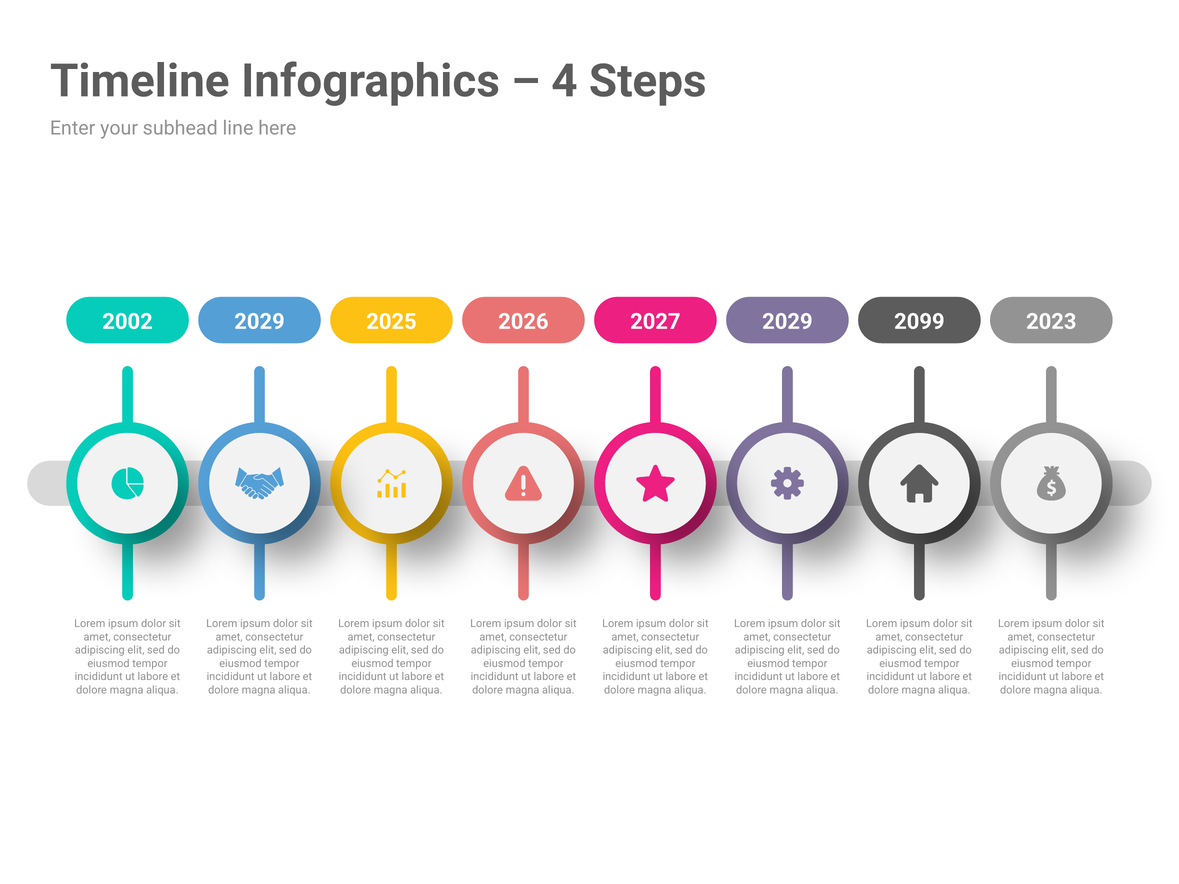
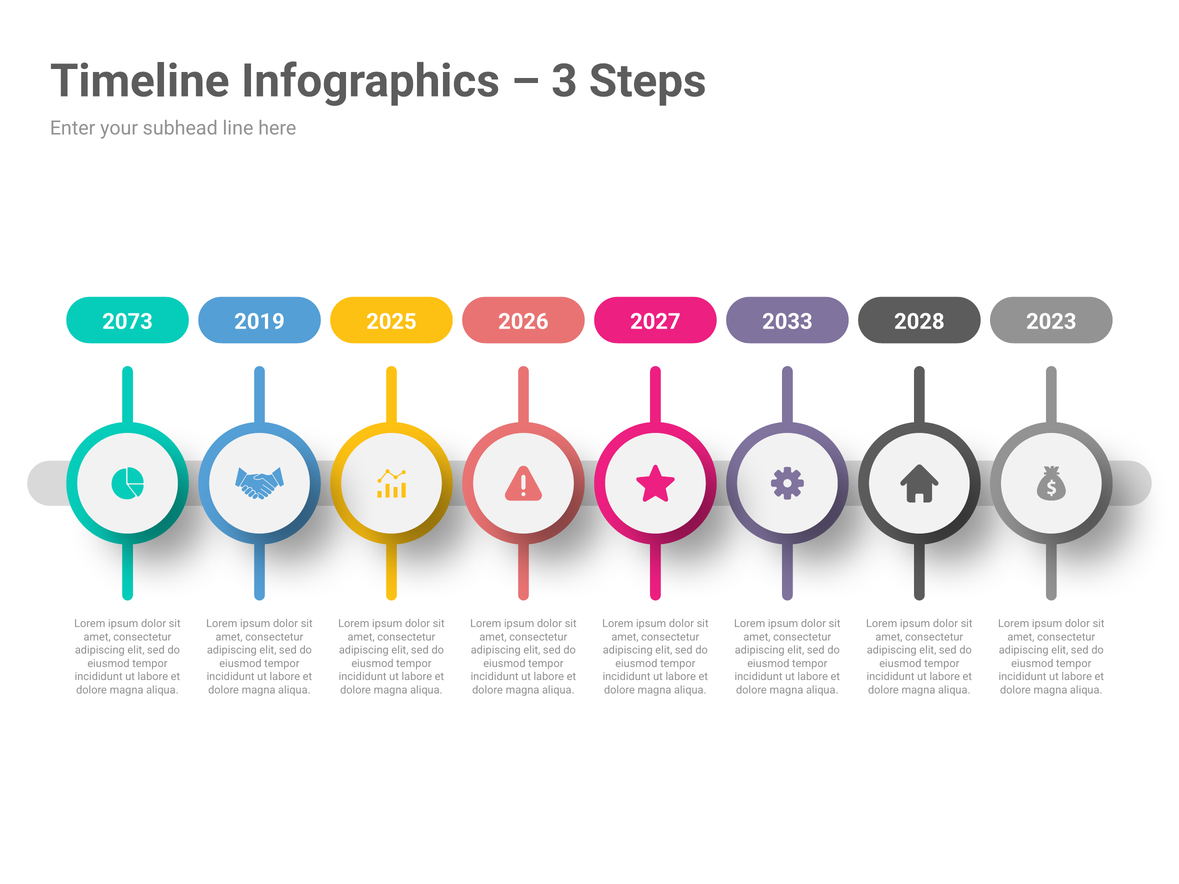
4: 4 -> 3 (564, 81)
2002: 2002 -> 2073 (128, 322)
2029: 2029 -> 2019 (259, 322)
2026 2029: 2029 -> 2033 (787, 322)
2099: 2099 -> 2028 (919, 322)
